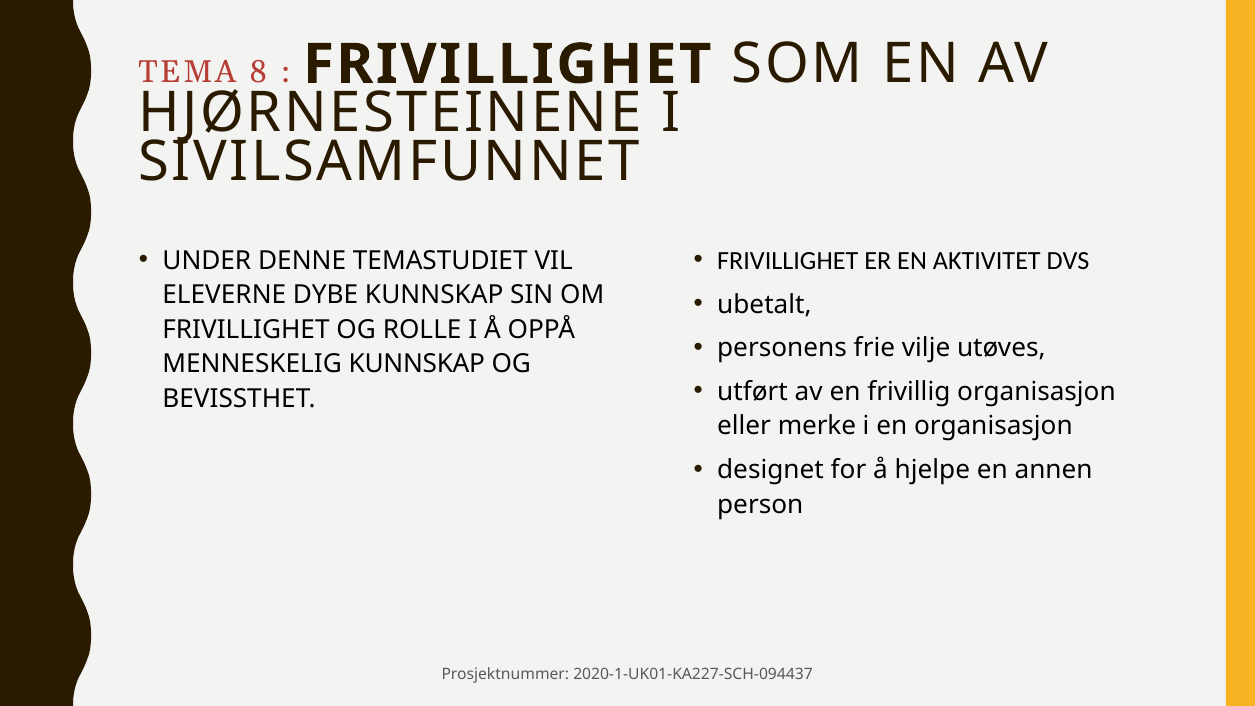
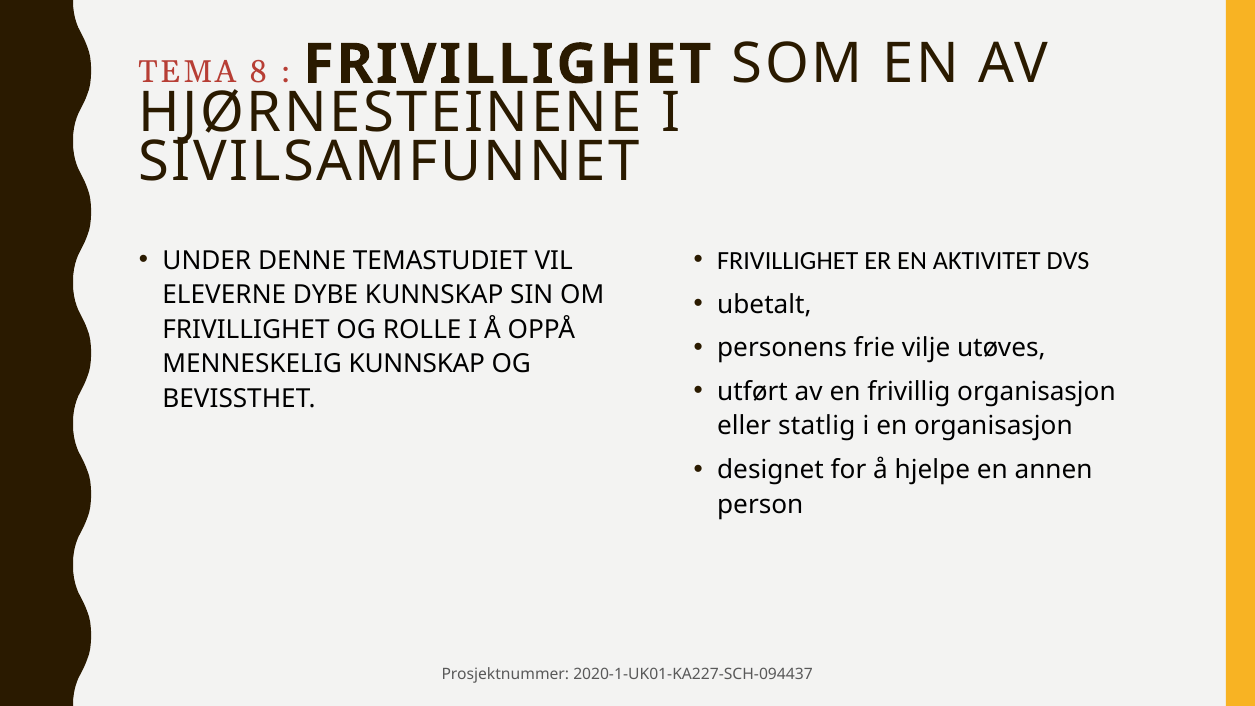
merke: merke -> statlig (817, 426)
